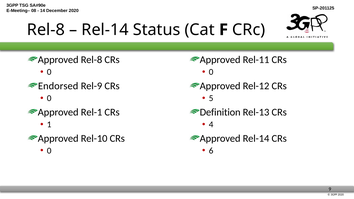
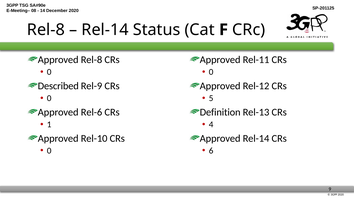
Endorsed: Endorsed -> Described (58, 86)
Rel-1: Rel-1 -> Rel-6 (92, 112)
